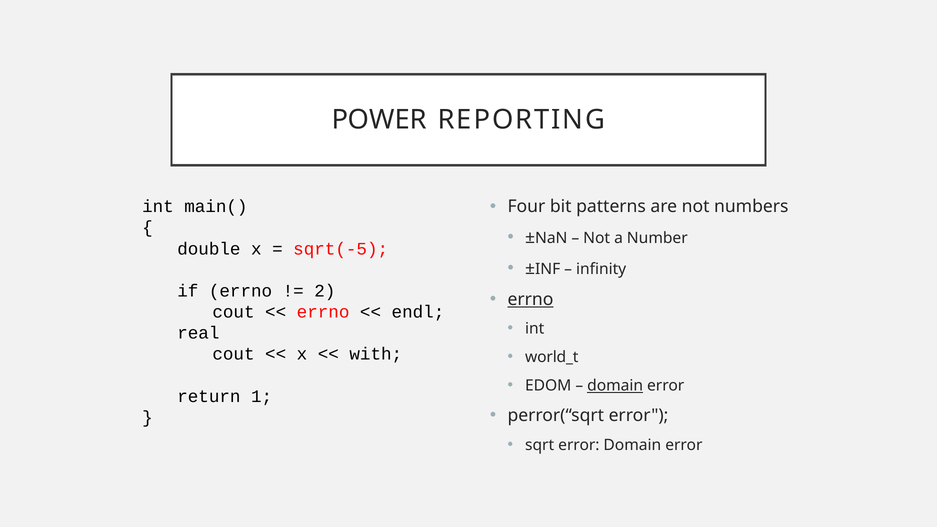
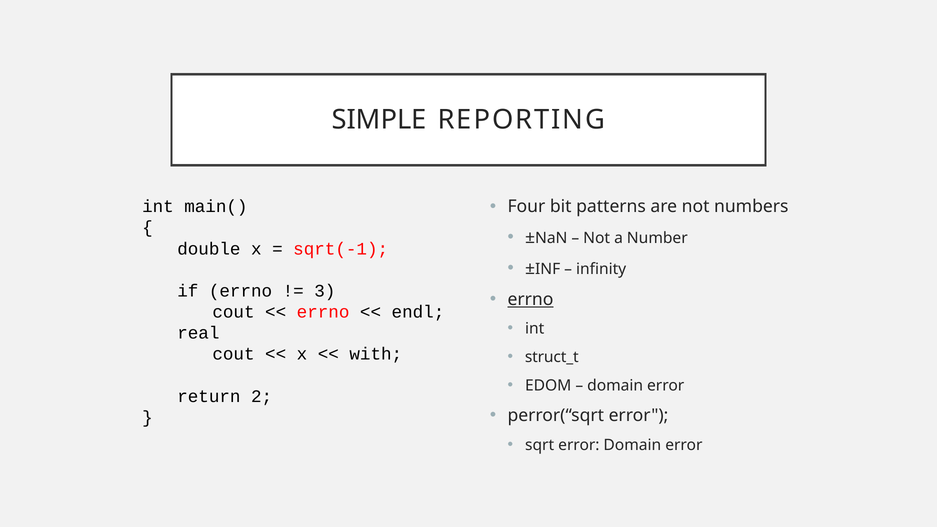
POWER: POWER -> SIMPLE (379, 120)
sqrt(-5: sqrt(-5 -> sqrt(-1 (341, 249)
2: 2 -> 3 (325, 291)
world_t: world_t -> struct_t (552, 357)
domain underline: present -> none (615, 386)
1: 1 -> 2 (262, 396)
